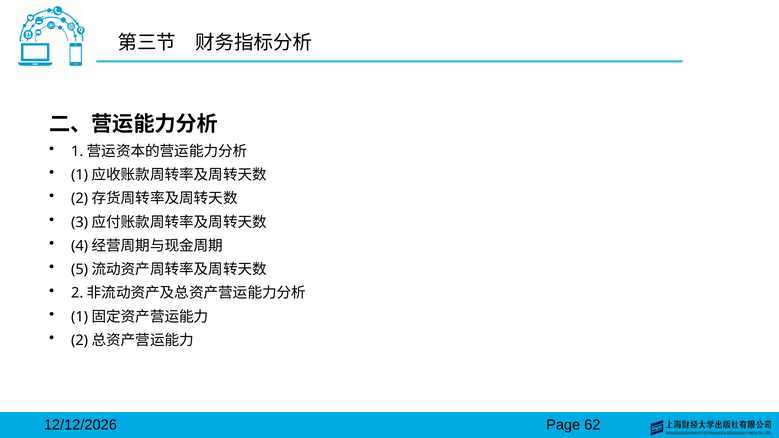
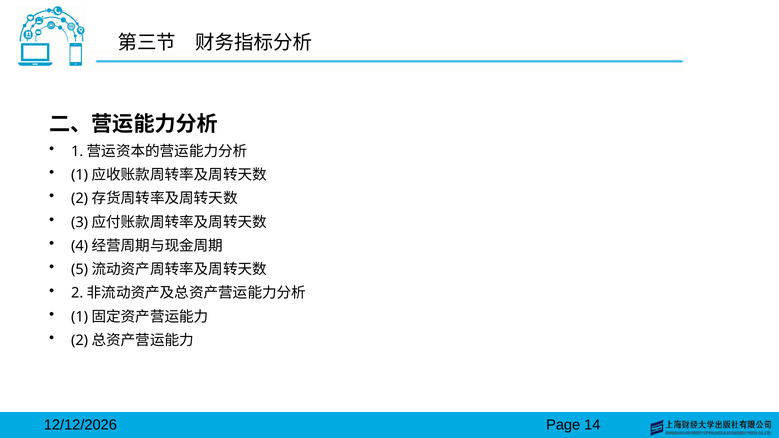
62: 62 -> 14 (592, 425)
